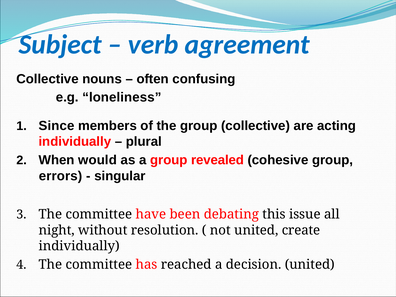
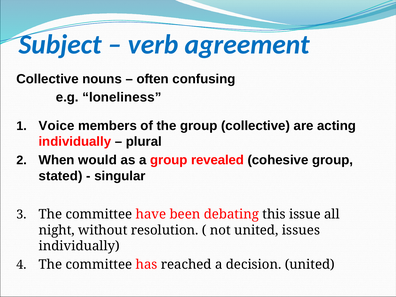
Since: Since -> Voice (56, 126)
errors: errors -> stated (61, 176)
create: create -> issues (301, 230)
